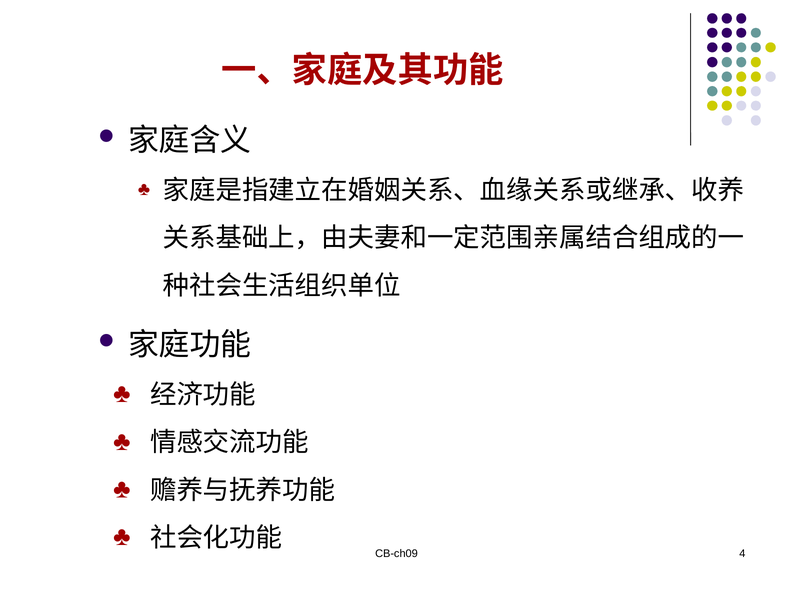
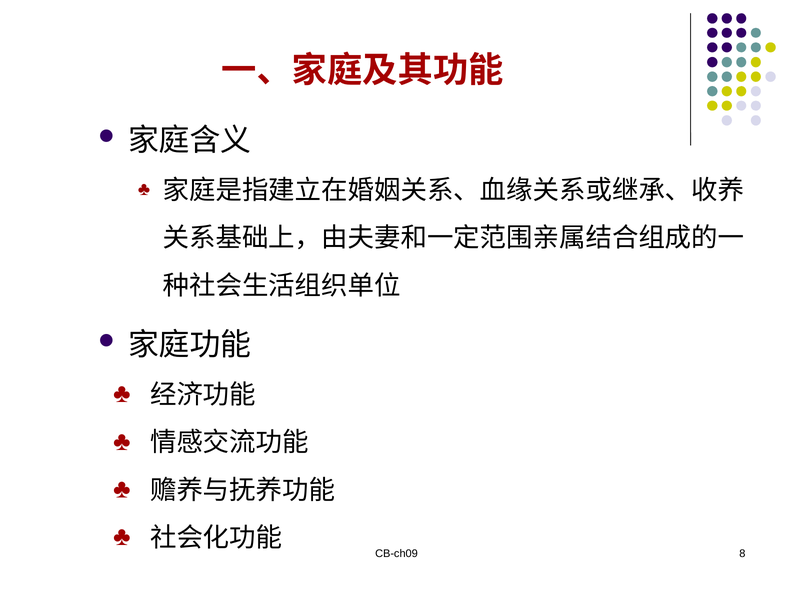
4: 4 -> 8 (742, 553)
